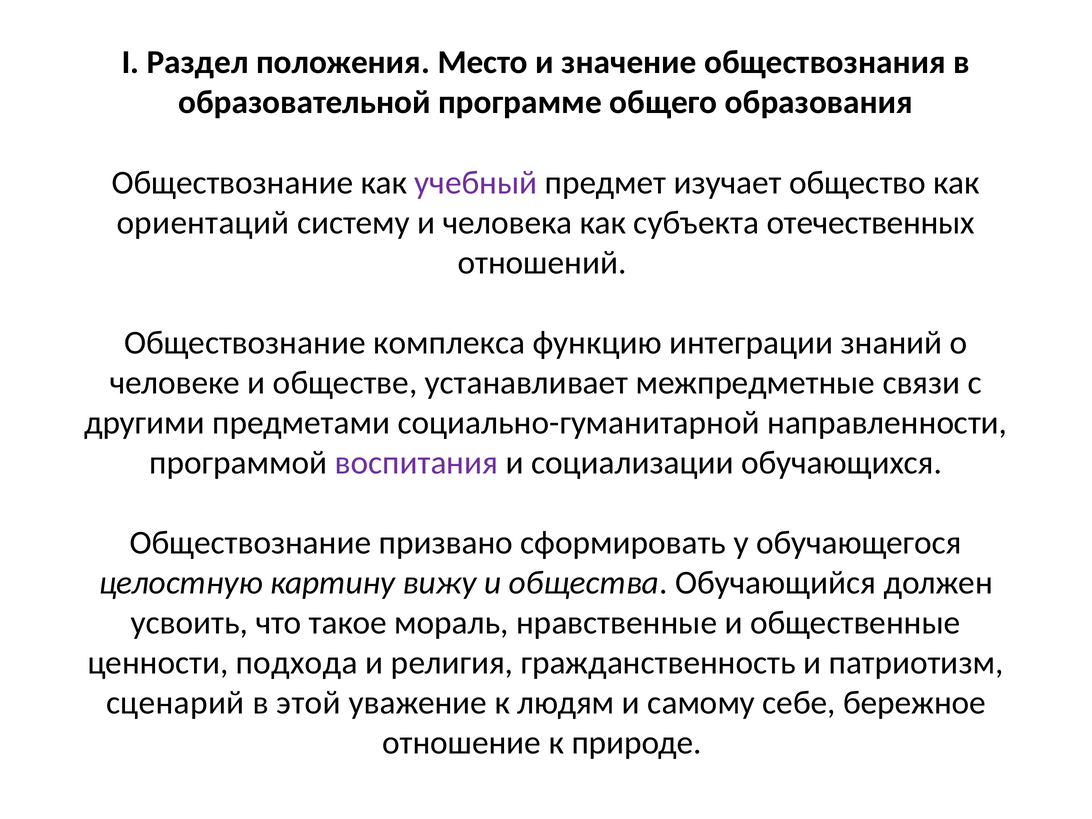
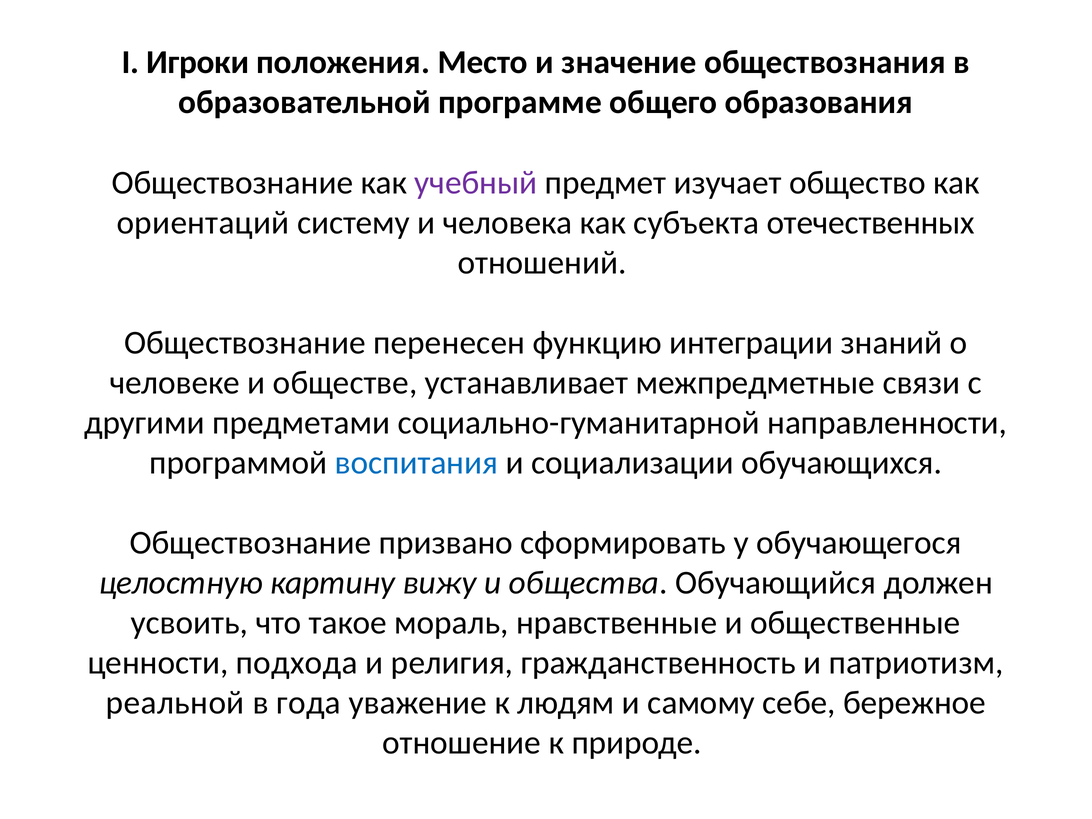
Раздел: Раздел -> Игроки (198, 62)
комплекса: комплекса -> перенесен (449, 343)
воспитания colour: purple -> blue (416, 463)
сценарий: сценарий -> реальной (175, 703)
этой: этой -> года (309, 703)
